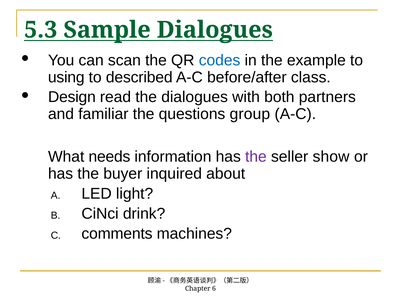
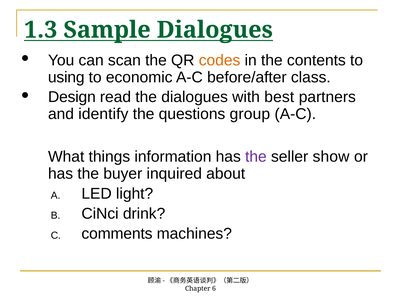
5.3: 5.3 -> 1.3 (41, 30)
codes colour: blue -> orange (220, 60)
example: example -> contents (316, 60)
described: described -> economic (139, 77)
both: both -> best (279, 97)
familiar: familiar -> identify (103, 114)
needs: needs -> things (109, 156)
